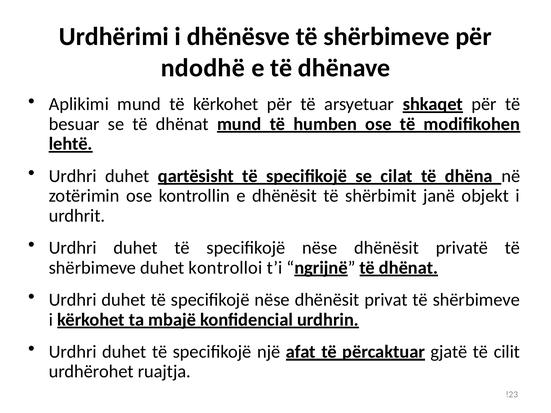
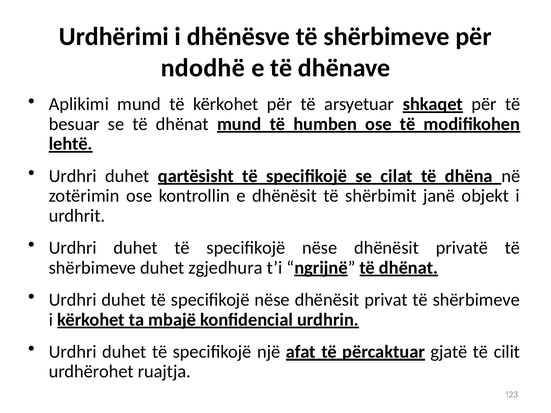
kontrolloi: kontrolloi -> zgjedhura (226, 268)
